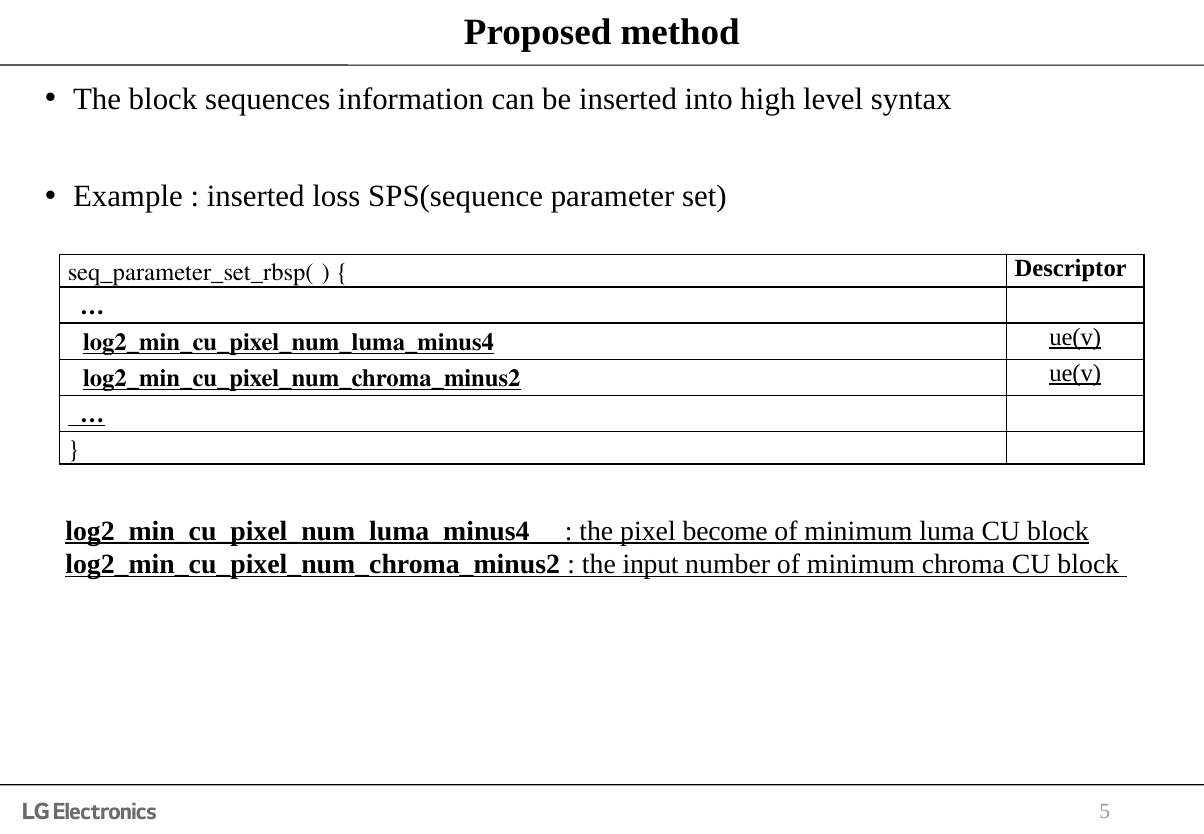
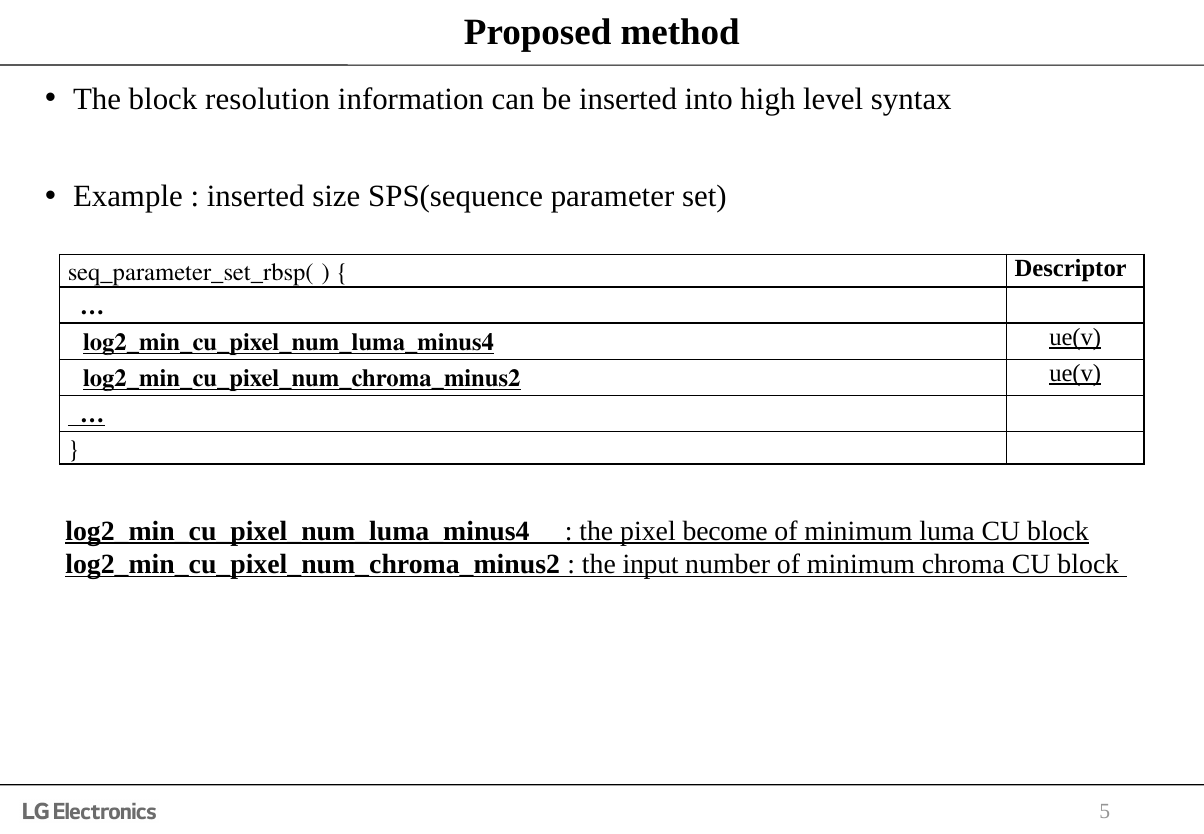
sequences: sequences -> resolution (268, 99)
loss: loss -> size (336, 197)
